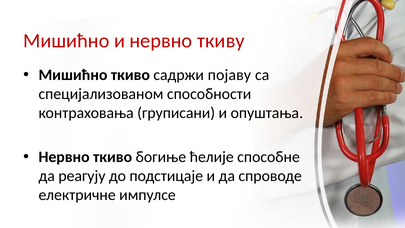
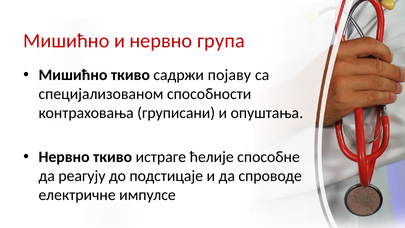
ткиву: ткиву -> група (221, 41)
богиње: богиње -> истраге (161, 157)
